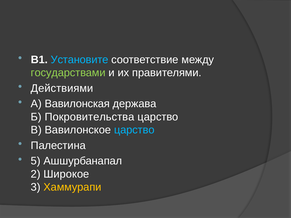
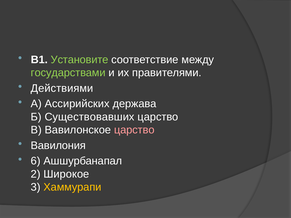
Установите colour: light blue -> light green (80, 60)
Вавилонская: Вавилонская -> Ассирийских (77, 104)
Покровительства: Покровительства -> Существовавших (90, 117)
царство colour: light blue -> pink (134, 130)
Палестина: Палестина -> Вавилония (58, 146)
5: 5 -> 6 (36, 161)
